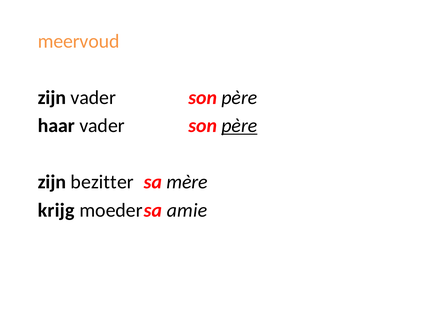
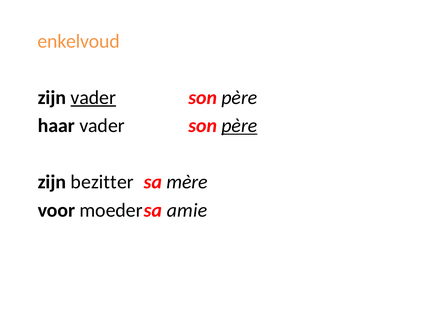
meervoud: meervoud -> enkelvoud (79, 41)
vader underline: none -> present (93, 98)
krijg: krijg -> voor (56, 210)
